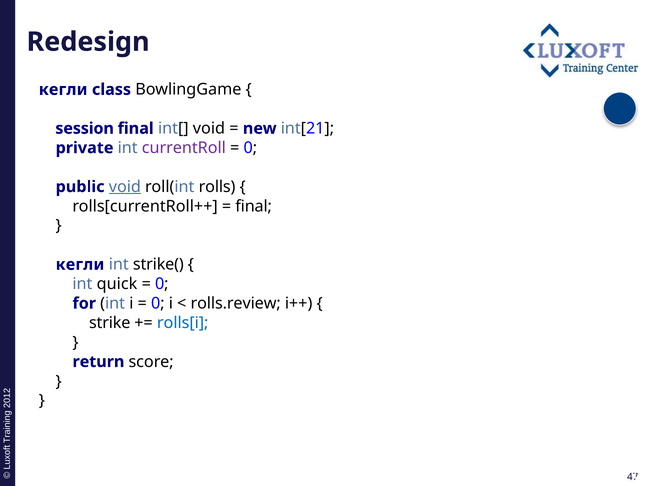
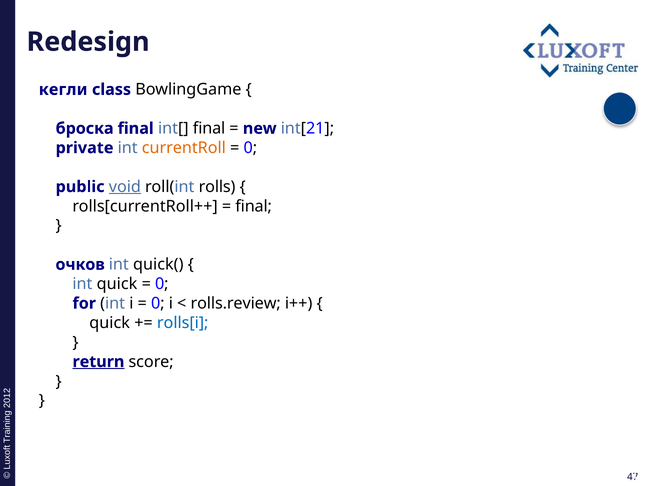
session: session -> броска (85, 128)
int[ void: void -> final (209, 128)
currentRoll colour: purple -> orange (184, 148)
кегли: кегли -> очков (80, 265)
strike(: strike( -> quick( (158, 265)
strike: strike -> quick (110, 323)
return underline: none -> present (98, 362)
